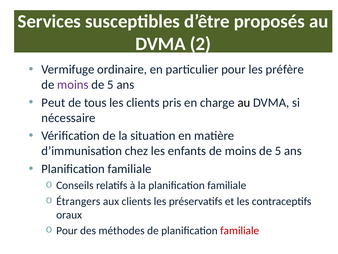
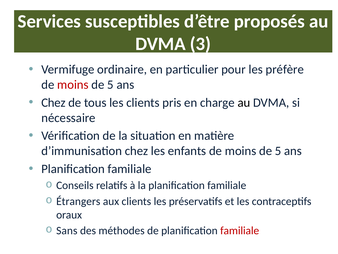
2: 2 -> 3 (200, 44)
moins colour: purple -> red (73, 85)
Peut: Peut -> Chez (53, 102)
Pour: Pour -> Sans (67, 230)
